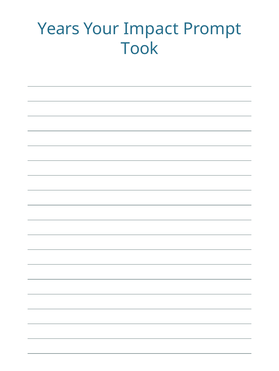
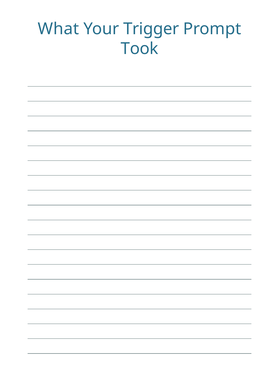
Years: Years -> What (58, 29)
Impact: Impact -> Trigger (151, 29)
